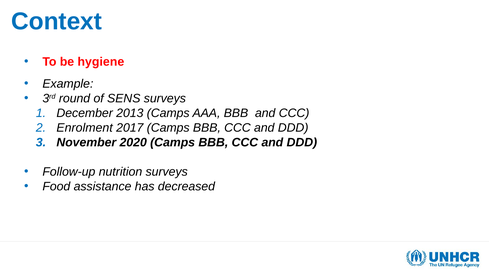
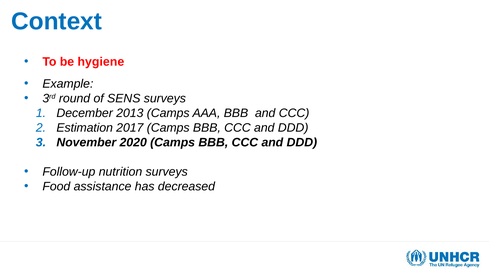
Enrolment: Enrolment -> Estimation (85, 128)
